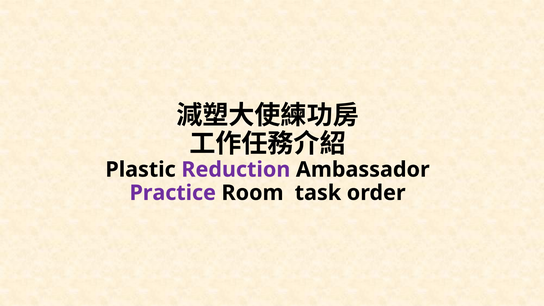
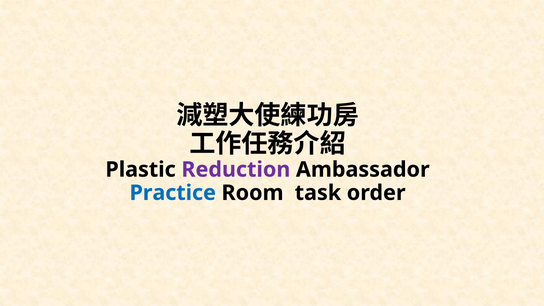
Practice colour: purple -> blue (173, 193)
